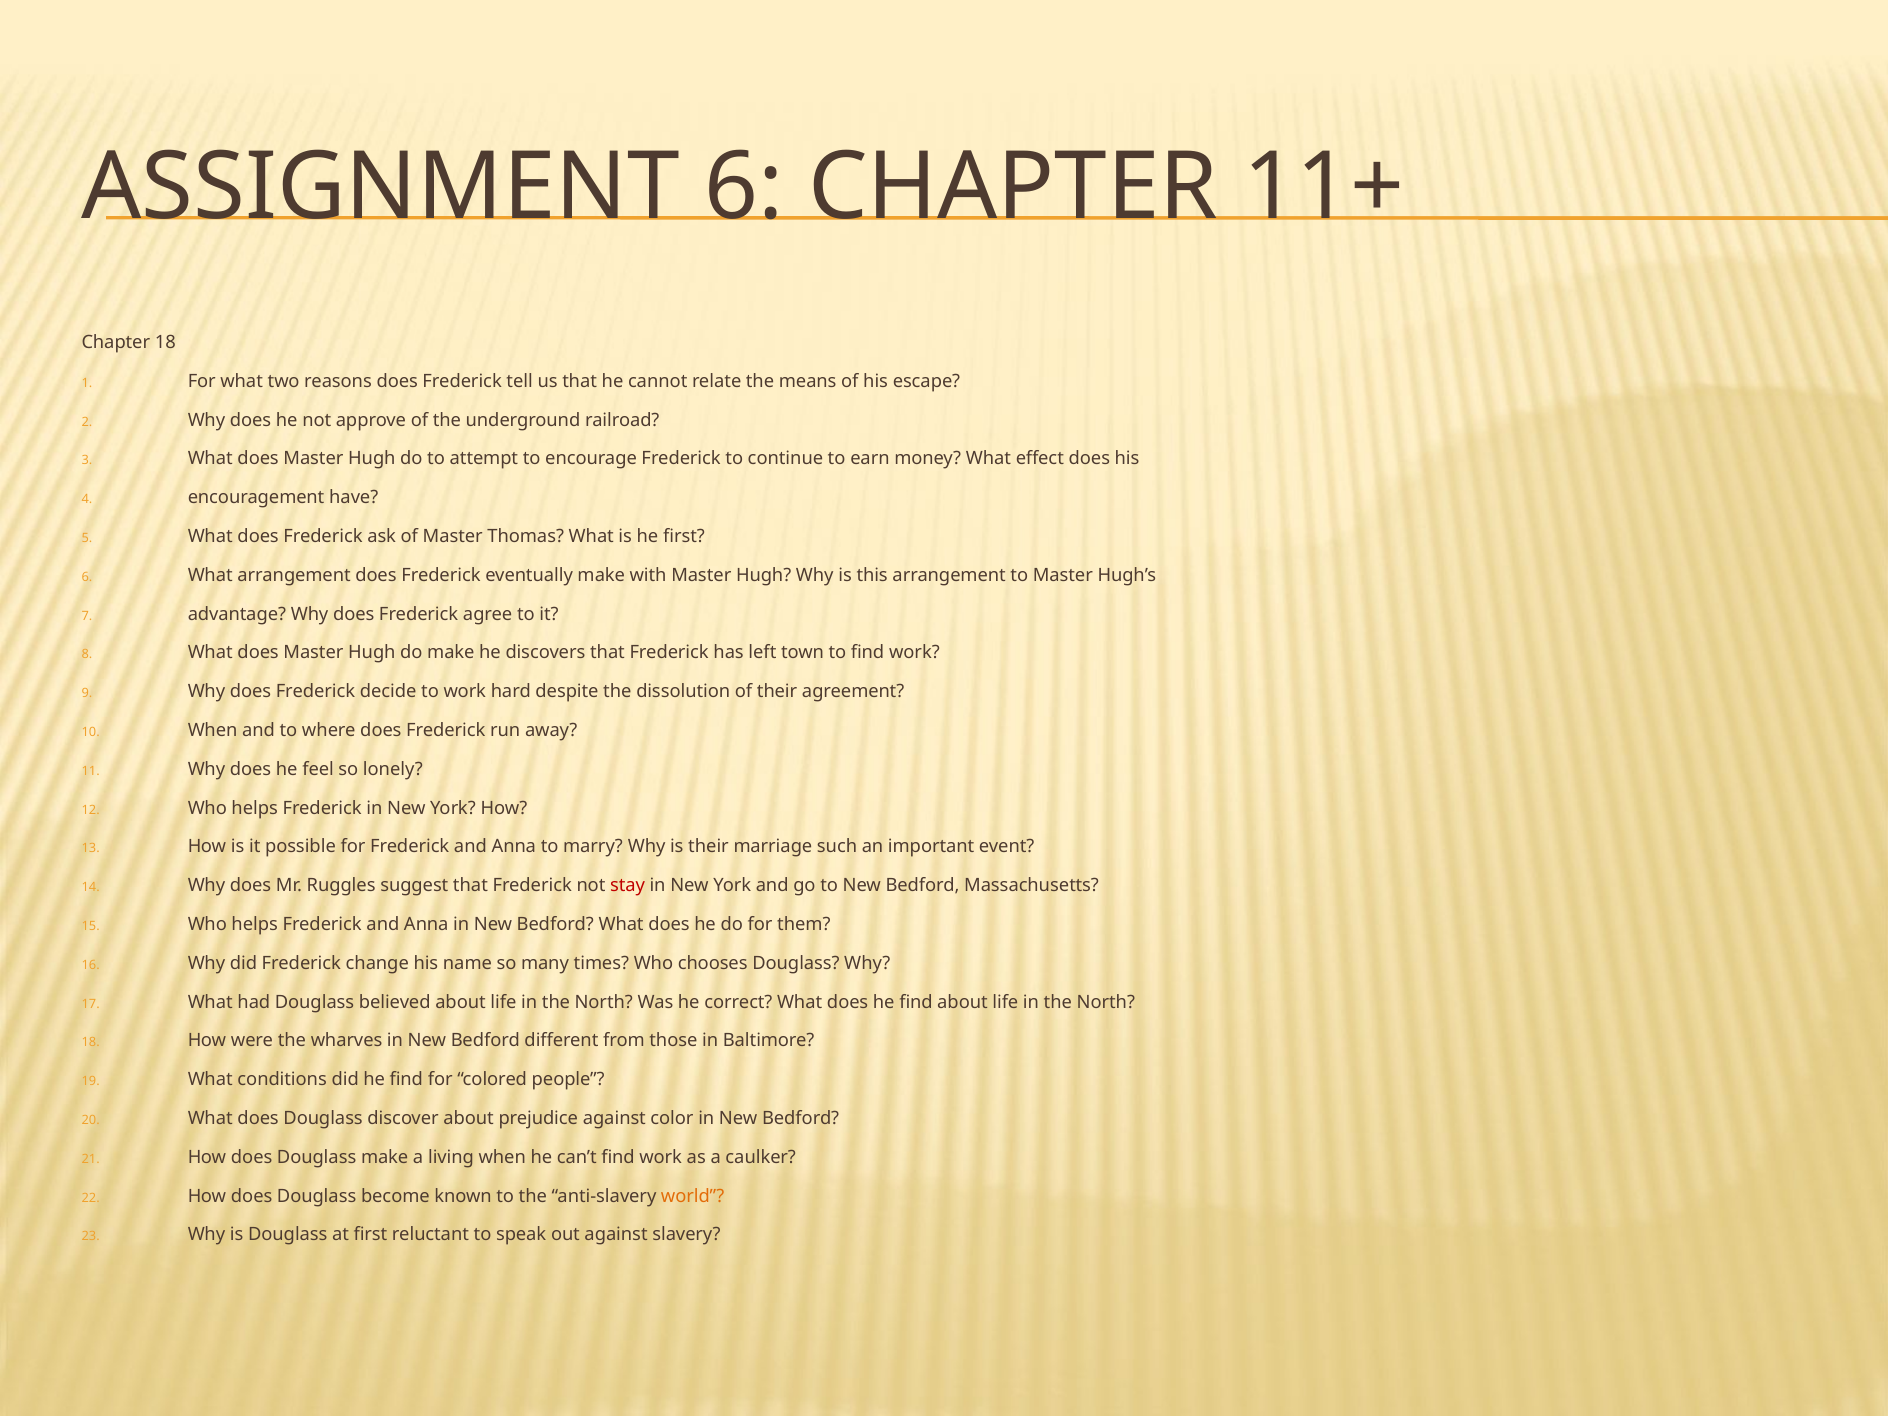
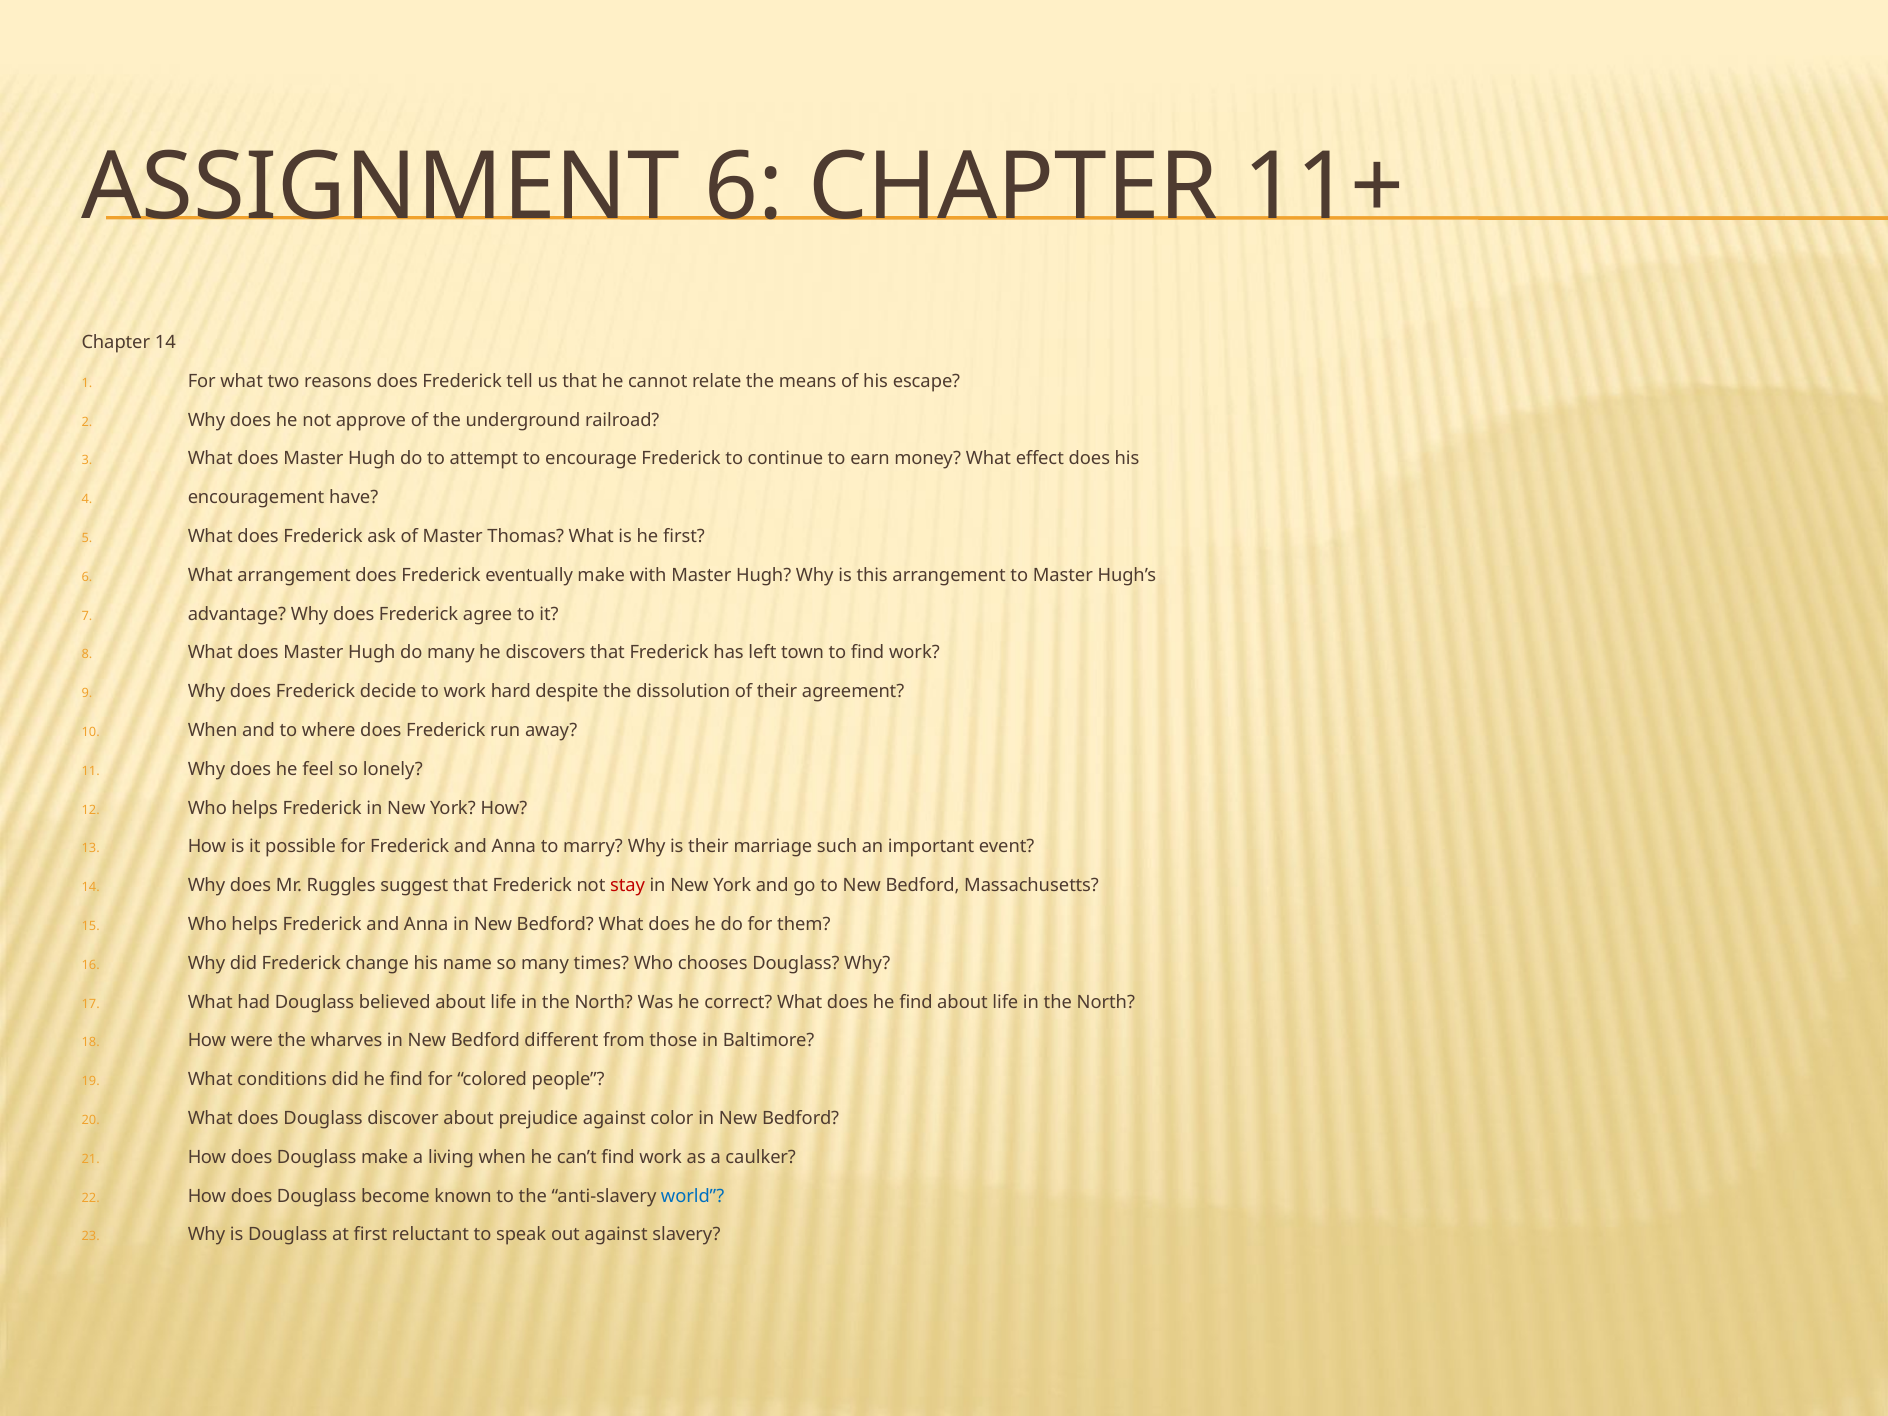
Chapter 18: 18 -> 14 (165, 342)
do make: make -> many (451, 653)
world colour: orange -> blue (693, 1196)
